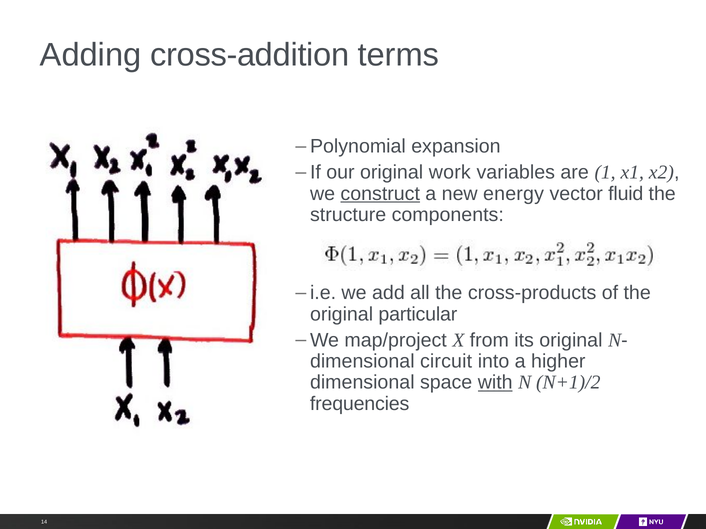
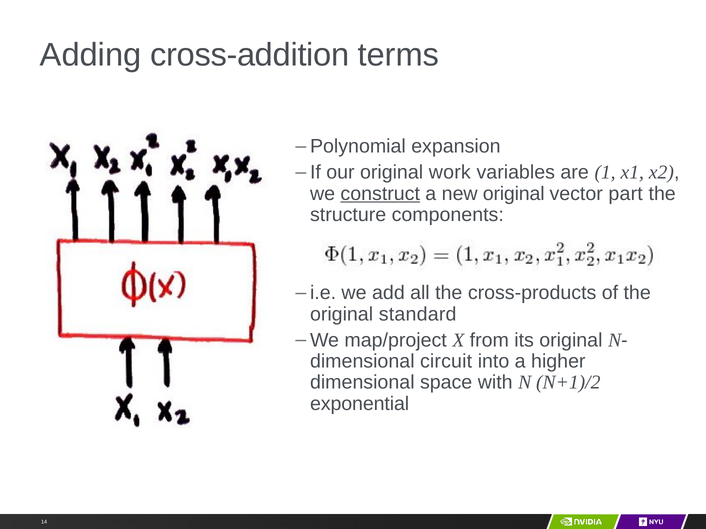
new energy: energy -> original (514, 194)
fluid: fluid -> part (626, 194)
particular: particular -> standard (418, 314)
with underline: present -> none (495, 383)
frequencies: frequencies -> exponential (360, 404)
